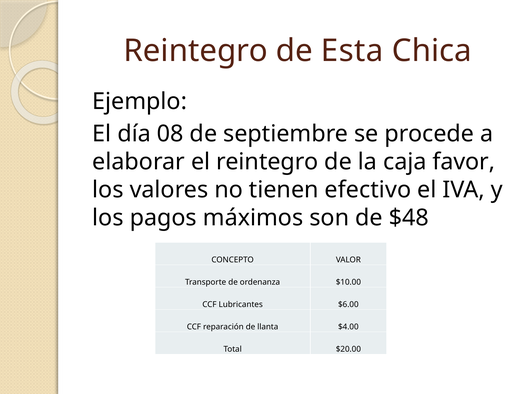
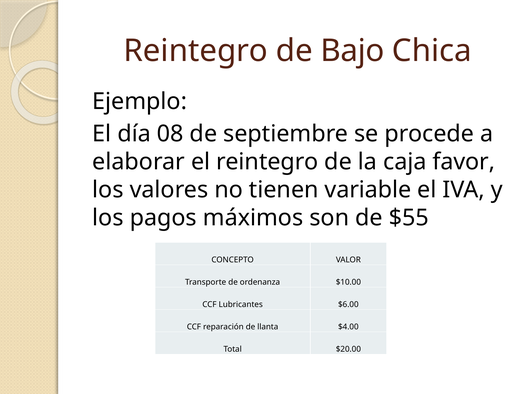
Esta: Esta -> Bajo (352, 51)
efectivo: efectivo -> variable (368, 190)
$48: $48 -> $55 (409, 218)
